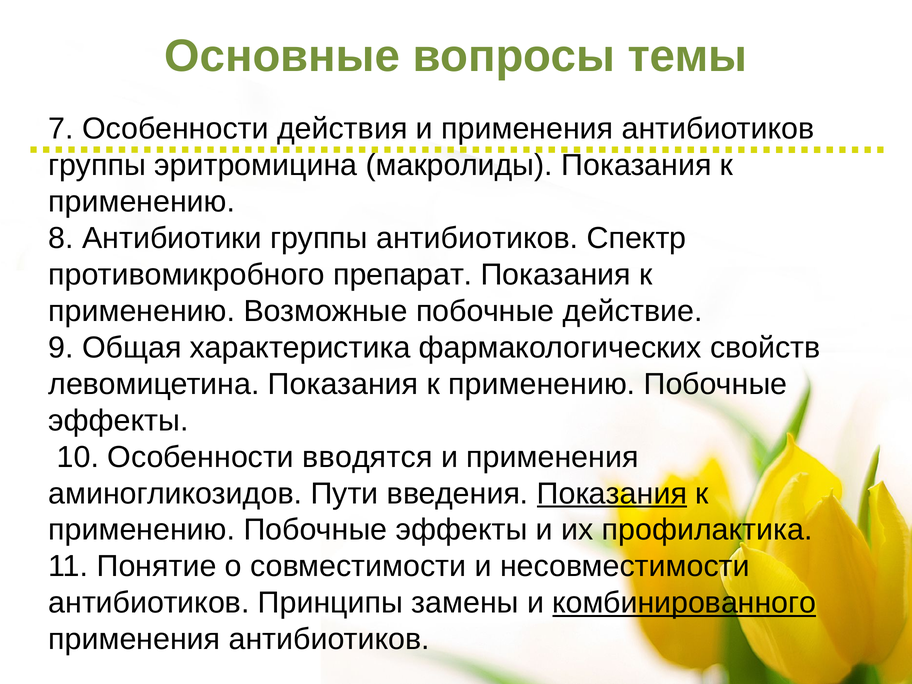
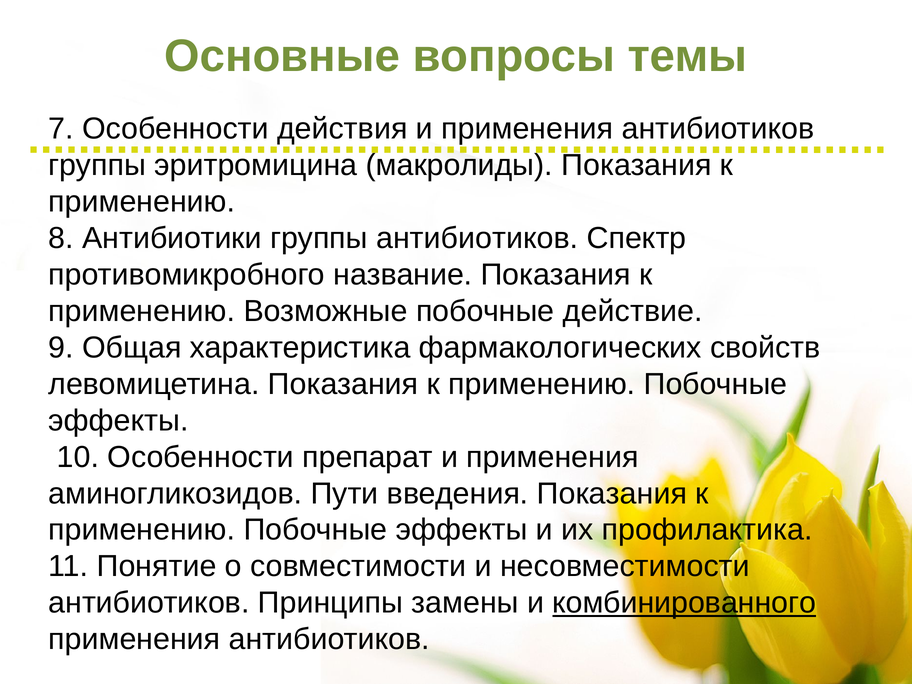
препарат: препарат -> название (403, 275)
вводятся: вводятся -> препарат (368, 457)
Показания underline: present -> none (612, 493)
